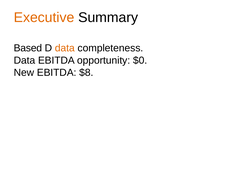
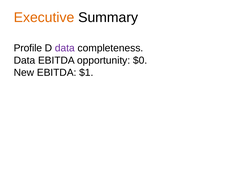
Based: Based -> Profile (28, 48)
data colour: orange -> purple (65, 48)
$8: $8 -> $1 (86, 72)
